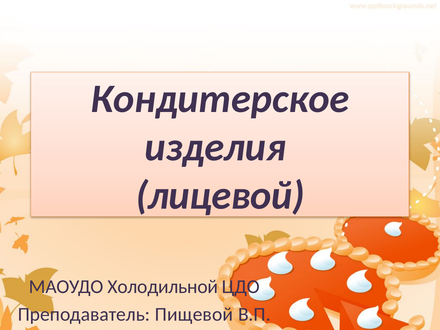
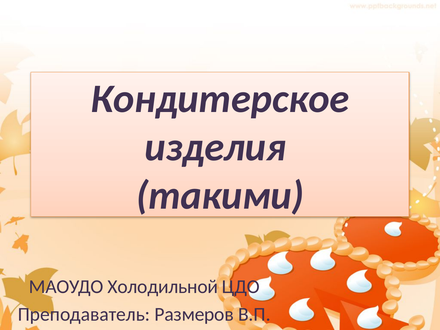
лицевой: лицевой -> такими (220, 196)
Пищевой: Пищевой -> Размеров (194, 314)
